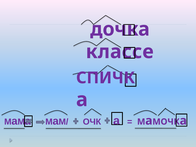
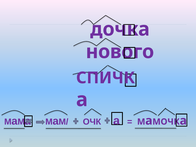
классе: классе -> нового (120, 52)
